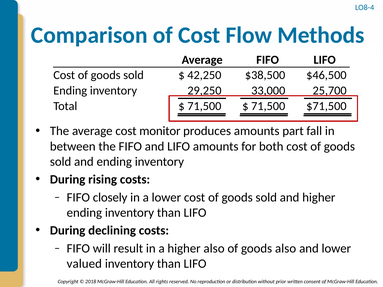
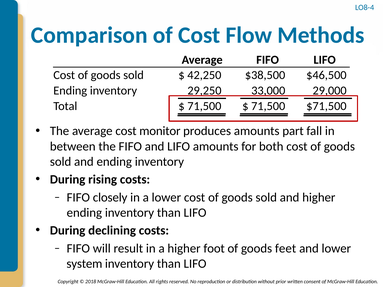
25,700: 25,700 -> 29,000 (330, 91)
higher also: also -> foot (214, 249)
goods also: also -> feet (286, 249)
valued: valued -> system (84, 264)
